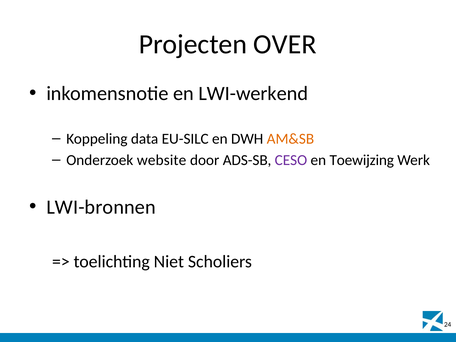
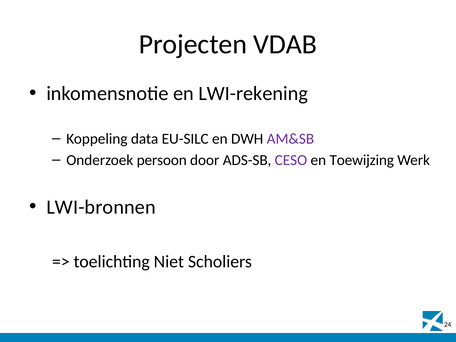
OVER: OVER -> VDAB (285, 44)
LWI-werkend: LWI-werkend -> LWI-rekening (253, 94)
AM&SB colour: orange -> purple (290, 139)
website: website -> persoon (162, 160)
